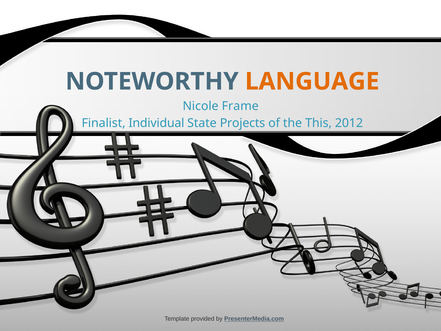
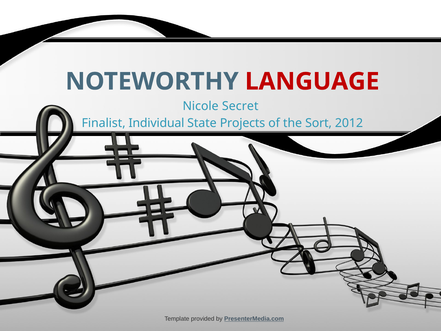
LANGUAGE colour: orange -> red (312, 81)
Frame: Frame -> Secret (240, 106)
This: This -> Sort (319, 123)
